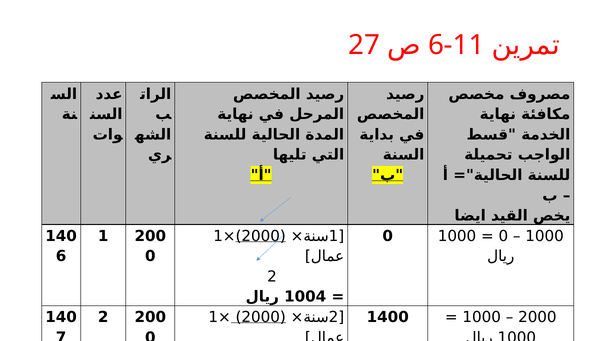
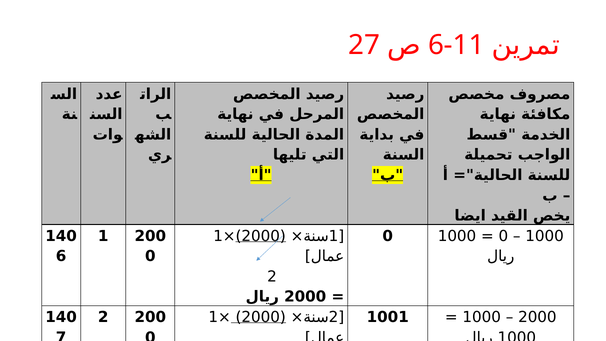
1004: 1004 -> 2000 (305, 297)
1400: 1400 -> 1001 (388, 317)
